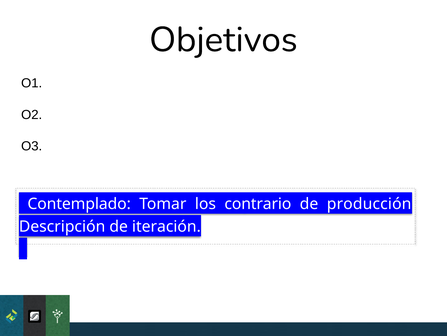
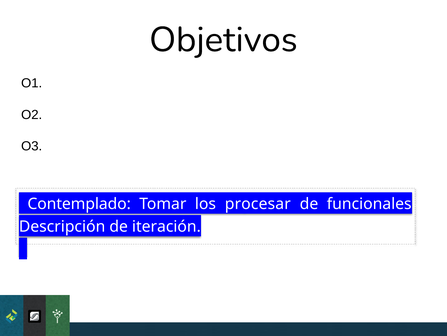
contrario: contrario -> procesar (258, 204)
producción: producción -> funcionales (369, 204)
